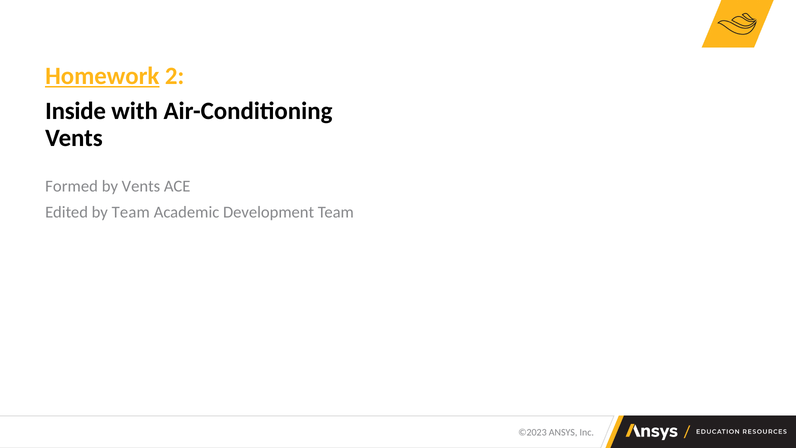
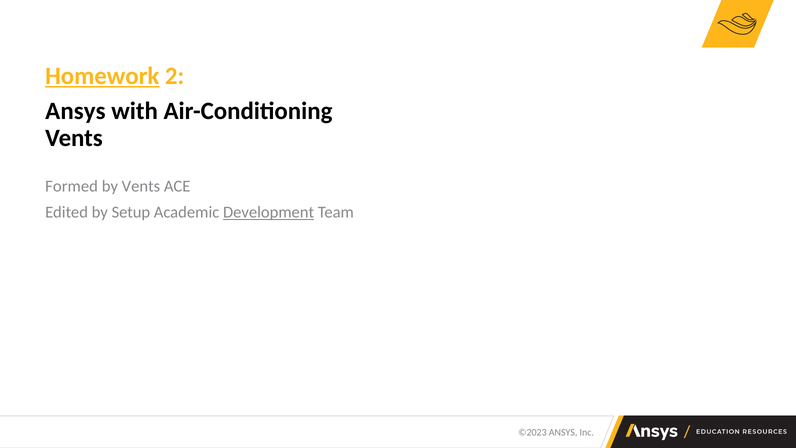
Inside: Inside -> Ansys (75, 111)
by Team: Team -> Setup (131, 212)
Development underline: none -> present (269, 212)
